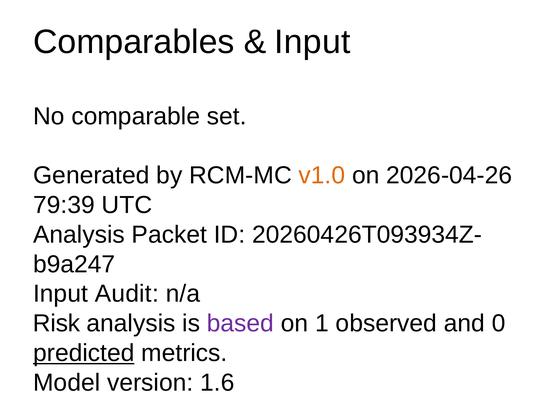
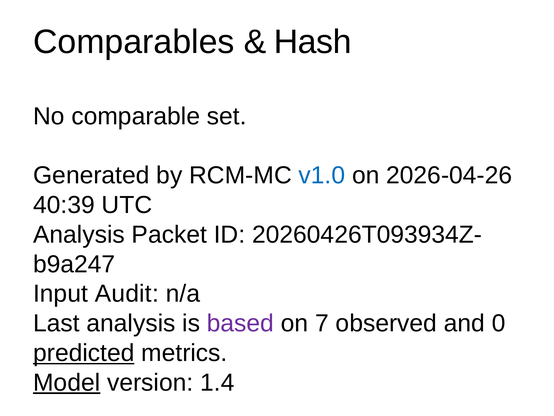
Input: Input -> Hash (313, 42)
v1.0 colour: orange -> blue (322, 175)
79:39: 79:39 -> 40:39 (64, 205)
Risk: Risk -> Last (56, 323)
1: 1 -> 7 (322, 323)
Model underline: none -> present (67, 382)
1.6: 1.6 -> 1.4 (217, 382)
